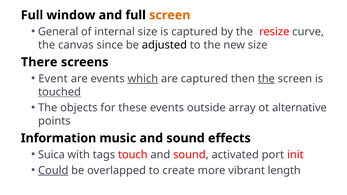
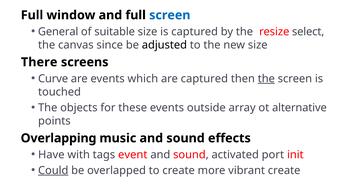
screen colour: orange -> blue (170, 15)
internal: internal -> suitable (115, 32)
curve: curve -> select (308, 32)
Event: Event -> Curve (53, 79)
which underline: present -> none (143, 79)
touched underline: present -> none (60, 92)
Information: Information -> Overlapping (59, 138)
Suica: Suica -> Have (51, 155)
touch: touch -> event (133, 155)
vibrant length: length -> create (284, 171)
